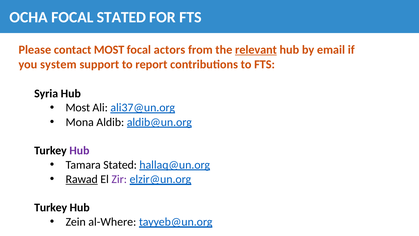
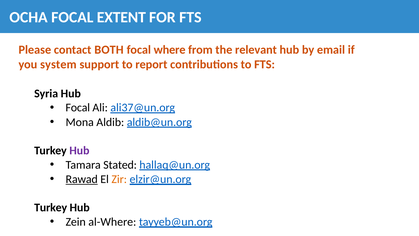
FOCAL STATED: STATED -> EXTENT (121, 17)
contact MOST: MOST -> BOTH (109, 50)
actors: actors -> where (170, 50)
relevant underline: present -> none (256, 50)
Most: Most -> Focal (78, 108)
Zir colour: purple -> orange (119, 179)
